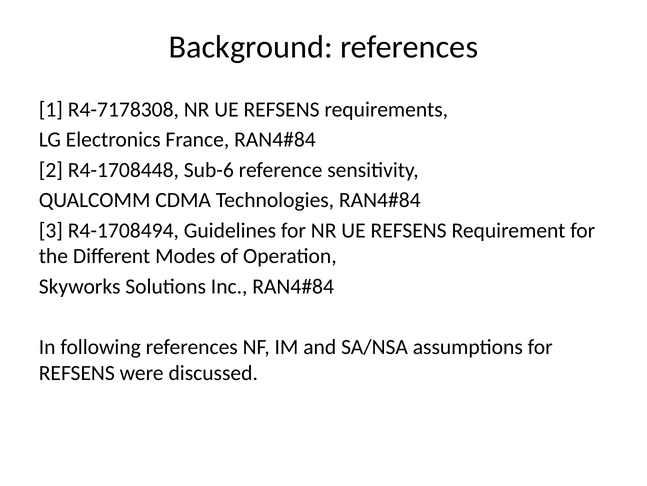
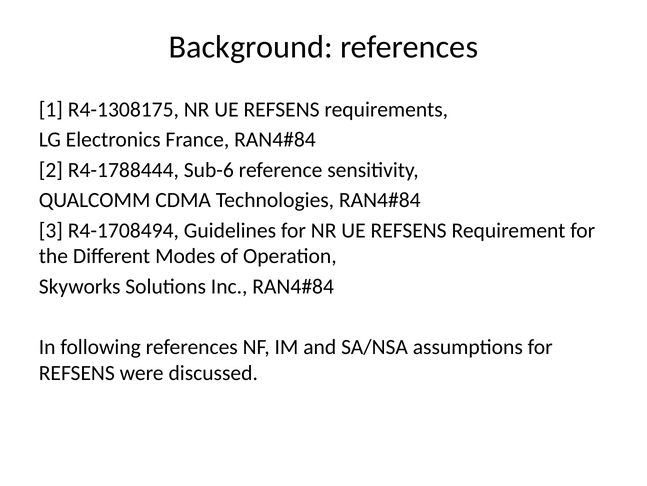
R4-7178308: R4-7178308 -> R4-1308175 (123, 109)
R4-1708448: R4-1708448 -> R4-1788444 (123, 170)
